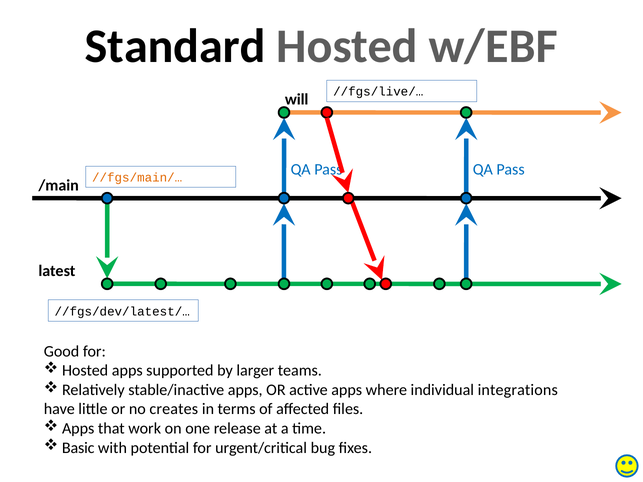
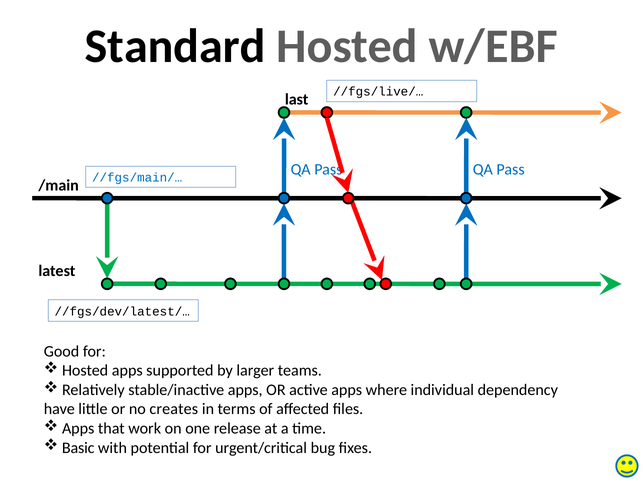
will: will -> last (297, 100)
//fgs/main/… colour: orange -> blue (137, 178)
integrations: integrations -> dependency (518, 390)
